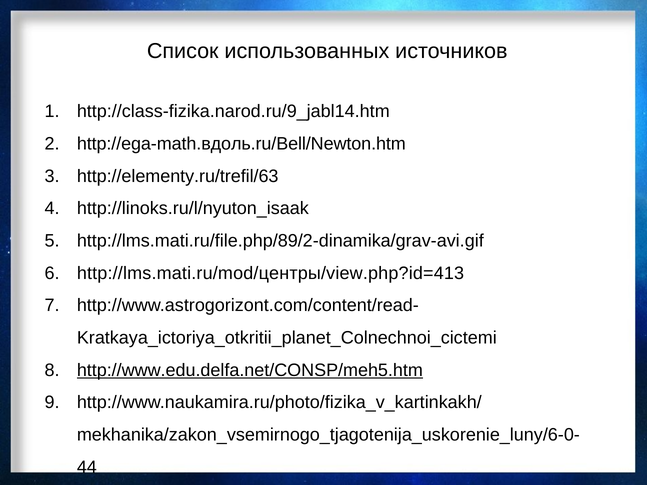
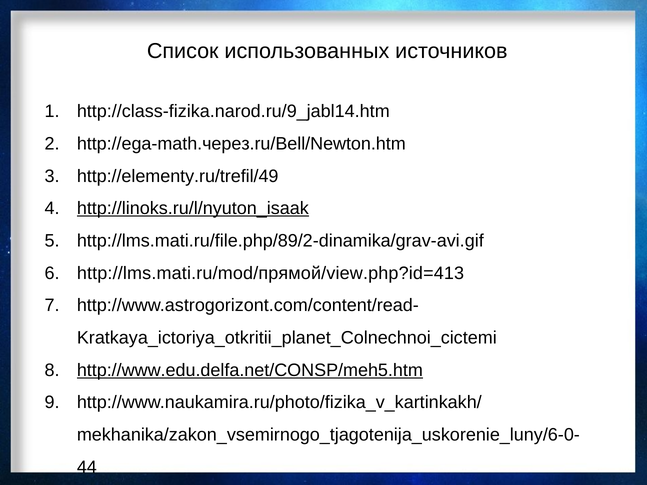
http://ega-math.вдоль.ru/Bell/Newton.htm: http://ega-math.вдоль.ru/Bell/Newton.htm -> http://ega-math.через.ru/Bell/Newton.htm (241, 144)
http://elementy.ru/trefil/63: http://elementy.ru/trefil/63 -> http://elementy.ru/trefil/49 (178, 176)
http://linoks.ru/l/nyuton_isaak underline: none -> present (193, 209)
http://lms.mati.ru/mod/центры/view.php?id=413: http://lms.mati.ru/mod/центры/view.php?id=413 -> http://lms.mati.ru/mod/прямой/view.php?id=413 (270, 273)
